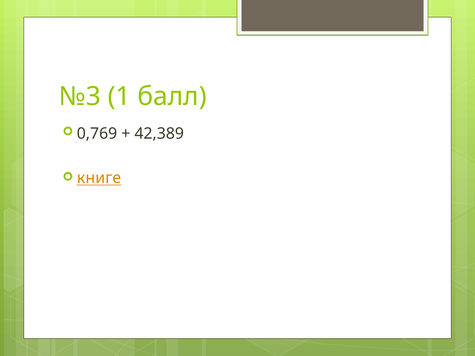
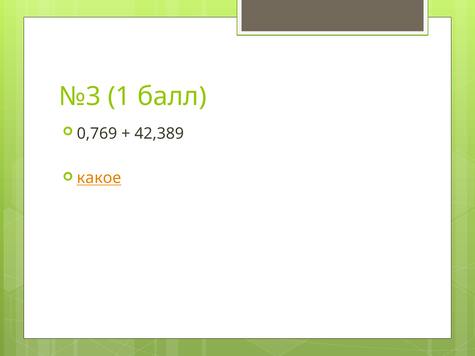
книге: книге -> какое (99, 178)
